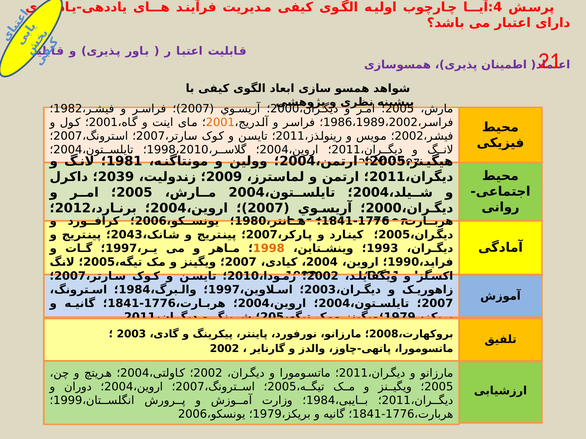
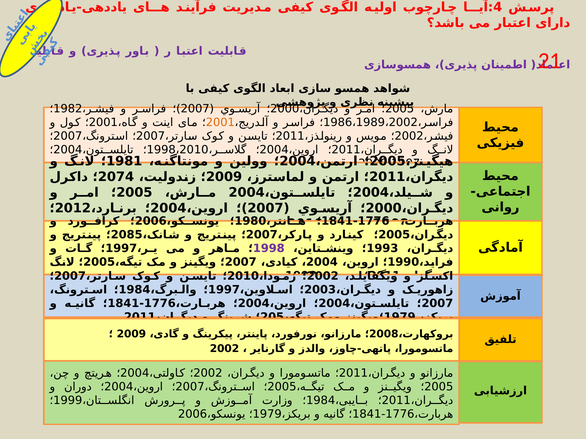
2039: 2039 -> 2074 (116, 177)
2043: 2043 -> 2085 (127, 235)
1998 colour: orange -> purple (269, 249)
2003: 2003 -> 2009 (131, 334)
